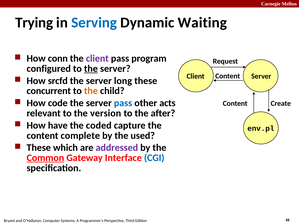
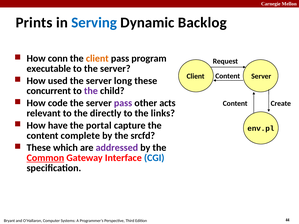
Trying: Trying -> Prints (34, 23)
Waiting: Waiting -> Backlog (202, 23)
client colour: purple -> orange (97, 59)
configured: configured -> executable (49, 69)
the underline: present -> none (91, 69)
srcfd: srcfd -> used (58, 81)
the colour: orange -> purple (91, 91)
pass colour: blue -> purple (123, 103)
version: version -> directly (106, 113)
after: after -> links (163, 113)
coded: coded -> portal (99, 126)
used: used -> srcfd (143, 136)
